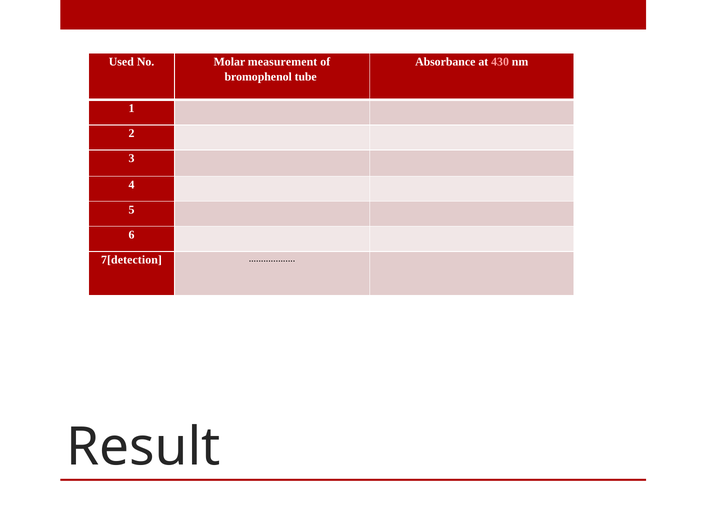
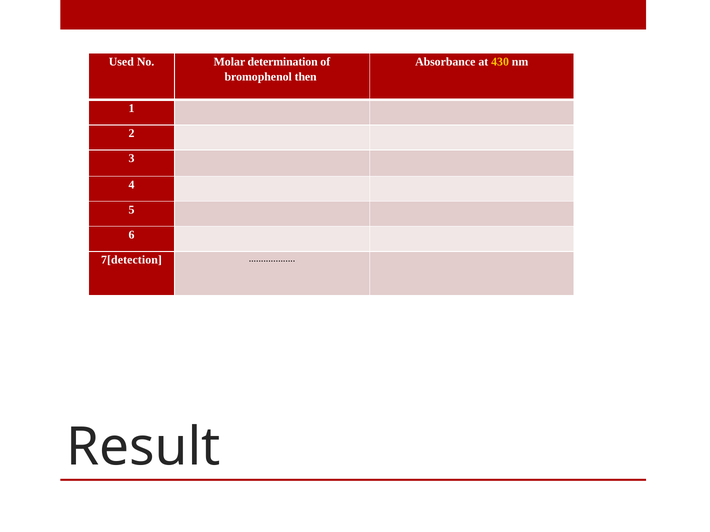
measurement: measurement -> determination (283, 62)
430 colour: pink -> yellow (500, 62)
tube: tube -> then (306, 77)
